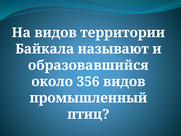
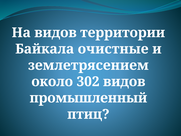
называют: называют -> очистные (113, 49)
образовавшийся: образовавшийся -> землетрясением (88, 65)
356: 356 -> 302 (88, 81)
